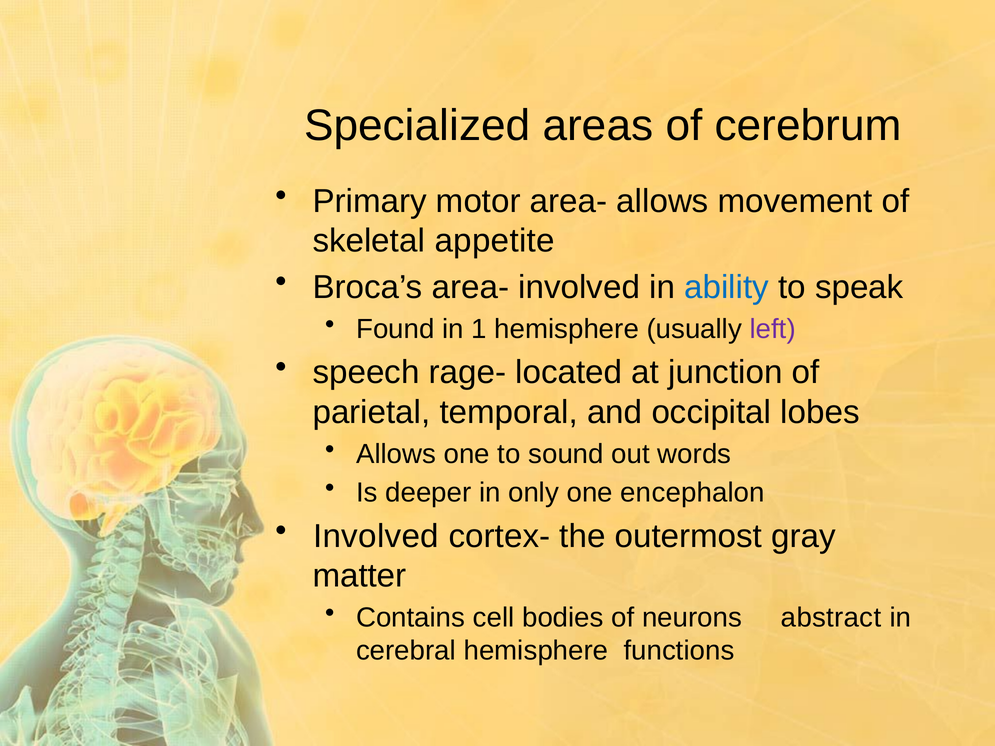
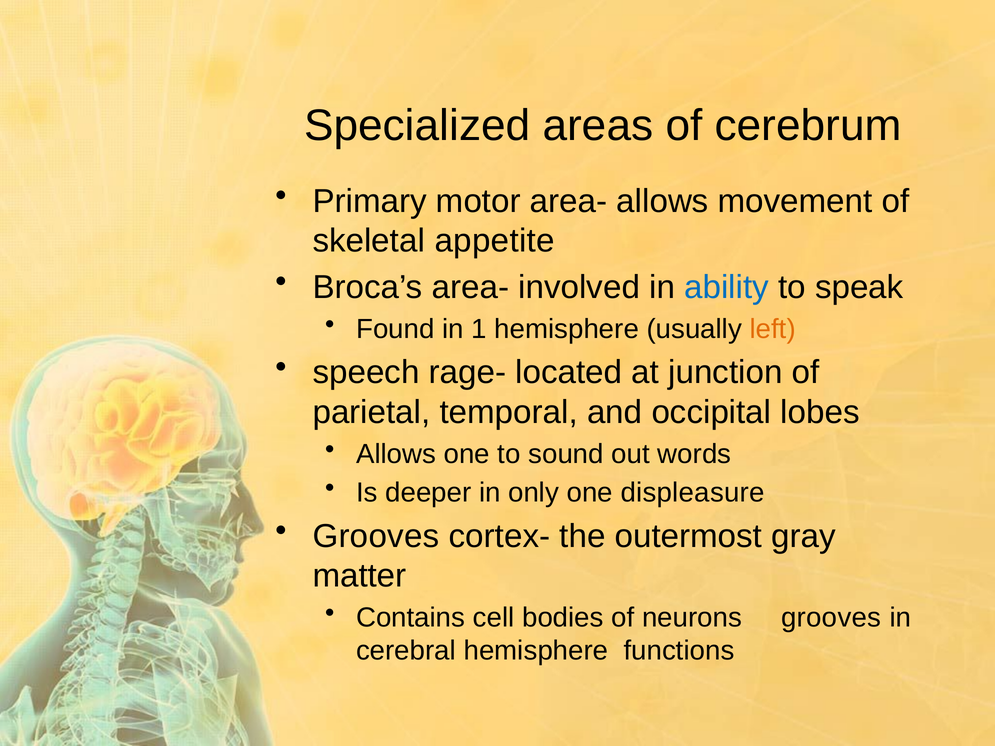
left colour: purple -> orange (773, 329)
encephalon: encephalon -> displeasure (693, 493)
Involved: Involved -> Grooves (376, 536)
neurons abstract: abstract -> grooves (831, 618)
